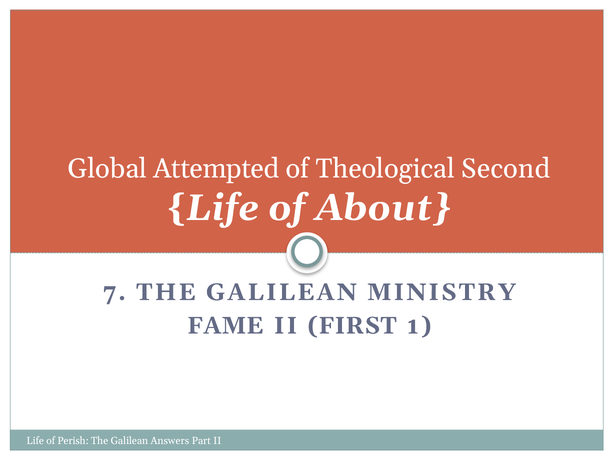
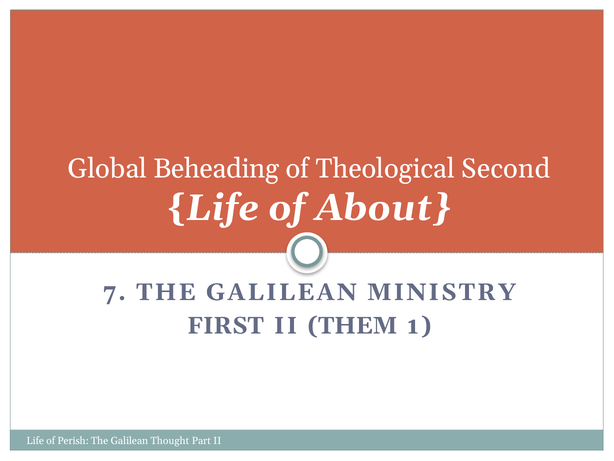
Attempted: Attempted -> Beheading (216, 169)
FAME: FAME -> FIRST (225, 325)
FIRST: FIRST -> THEM (352, 325)
Answers: Answers -> Thought (170, 440)
